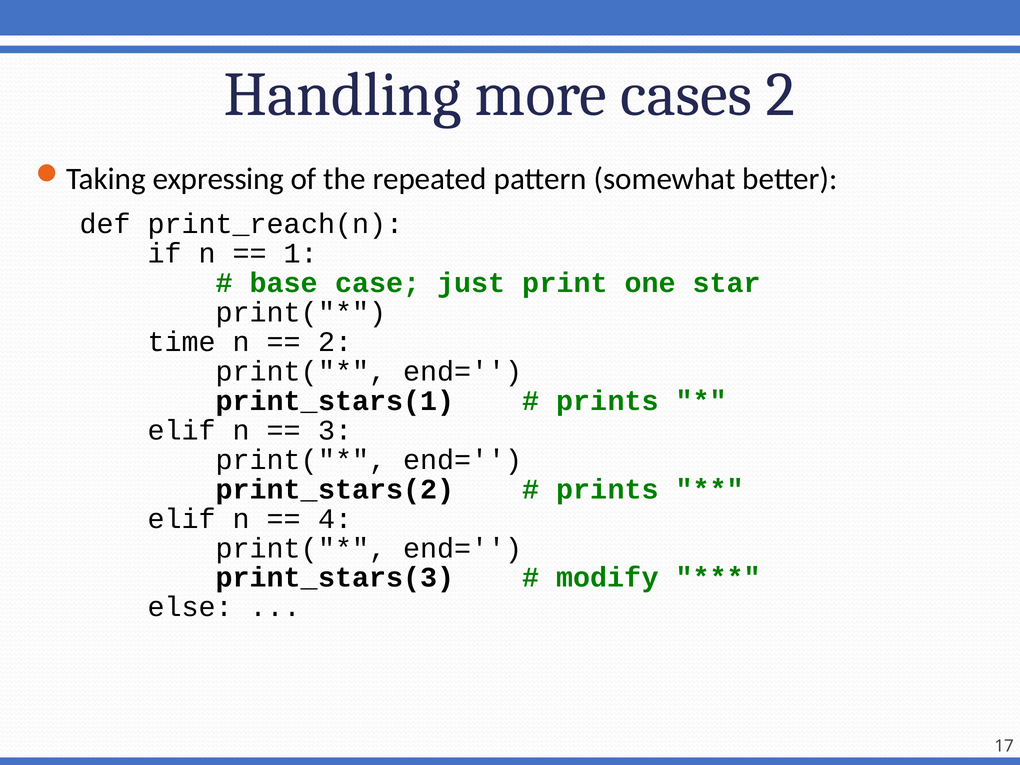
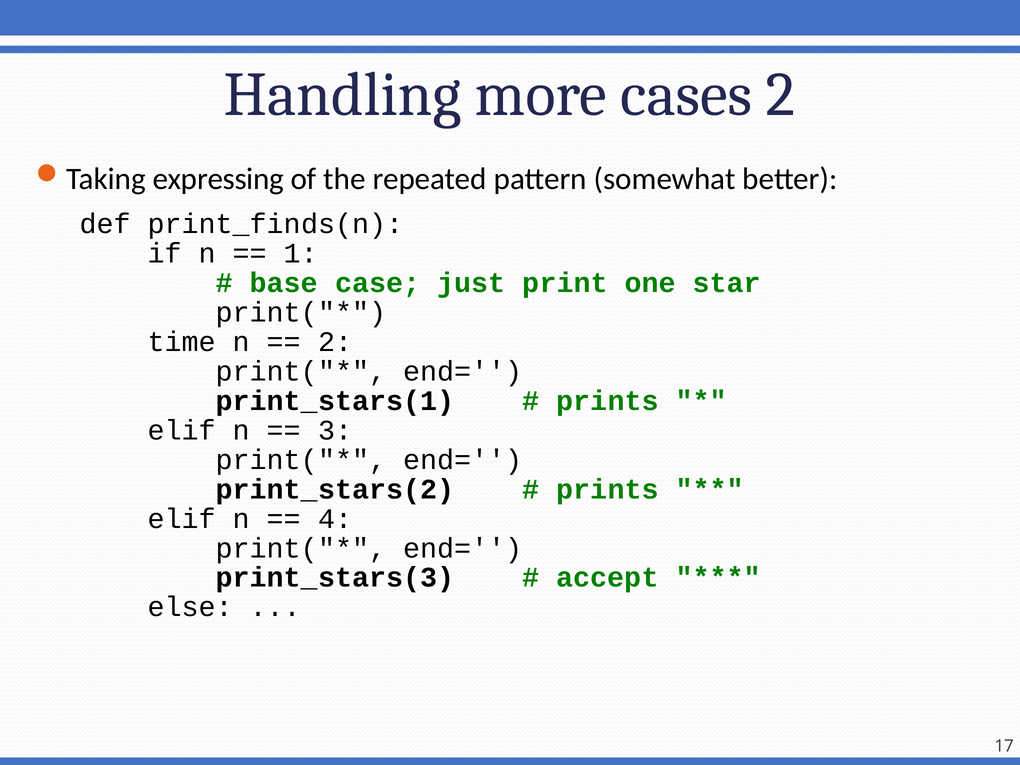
print_reach(n: print_reach(n -> print_finds(n (275, 224)
modify: modify -> accept (607, 578)
